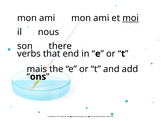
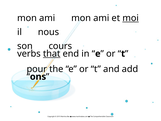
there: there -> cours (60, 46)
that underline: none -> present (52, 54)
mais: mais -> pour (37, 69)
